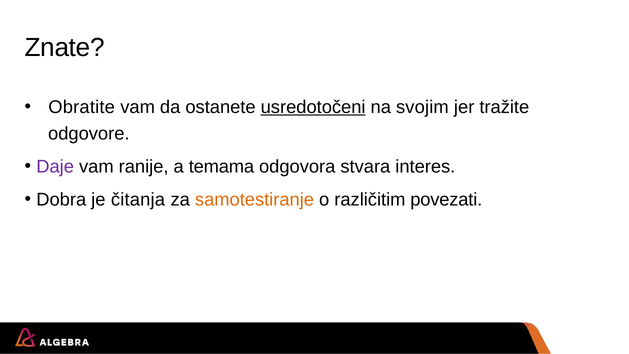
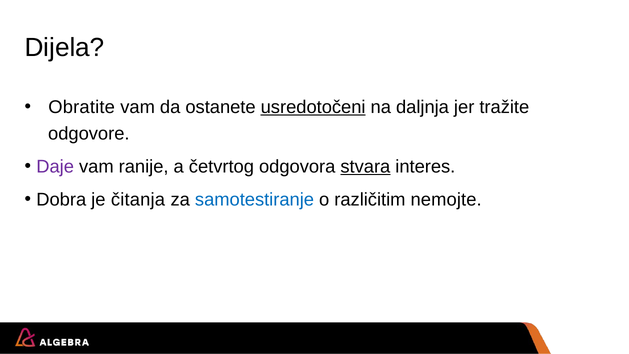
Znate: Znate -> Dijela (65, 47)
svojim: svojim -> daljnja (422, 107)
temama: temama -> četvrtog (221, 166)
stvara underline: none -> present (365, 166)
samotestiranje colour: orange -> blue (254, 199)
povezati: povezati -> nemojte (446, 199)
